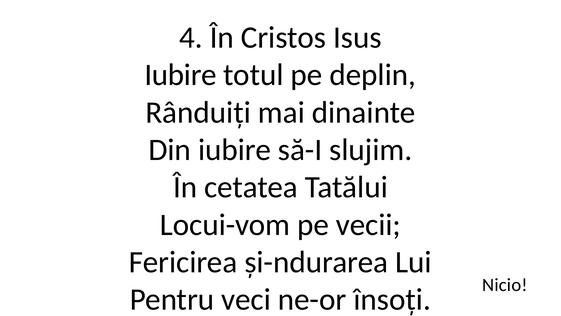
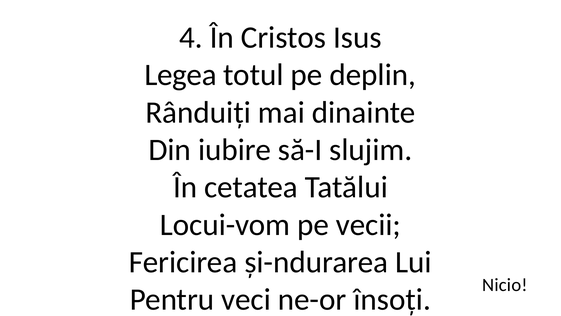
Iubire: Iubire -> Legea (181, 75)
